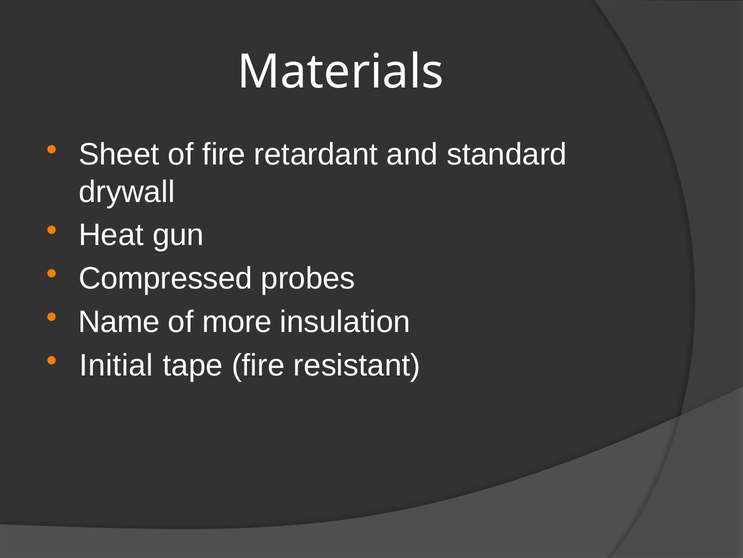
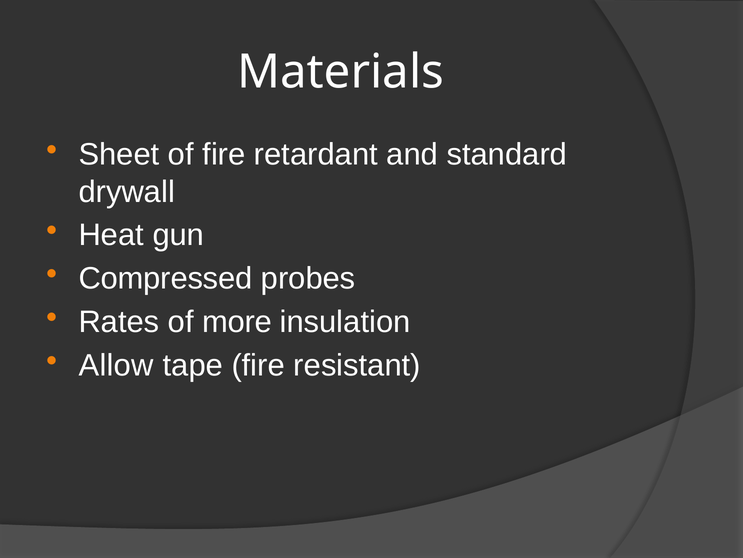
Name: Name -> Rates (119, 322)
Initial: Initial -> Allow (116, 365)
